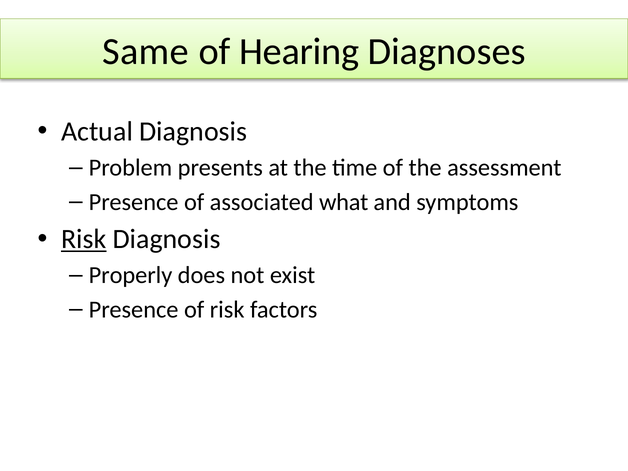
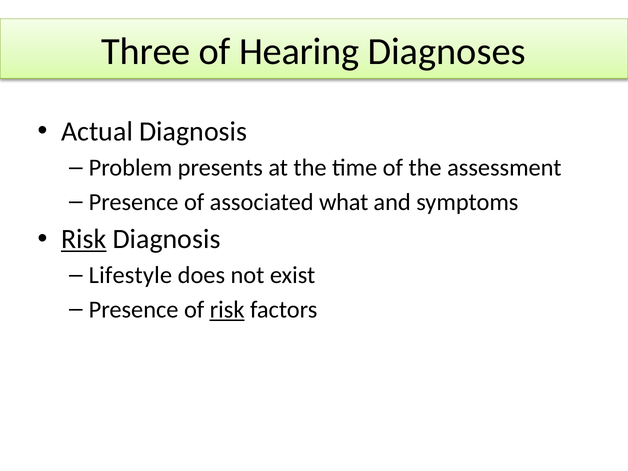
Same: Same -> Three (146, 51)
Properly: Properly -> Lifestyle (130, 275)
risk underline: none -> present (227, 310)
